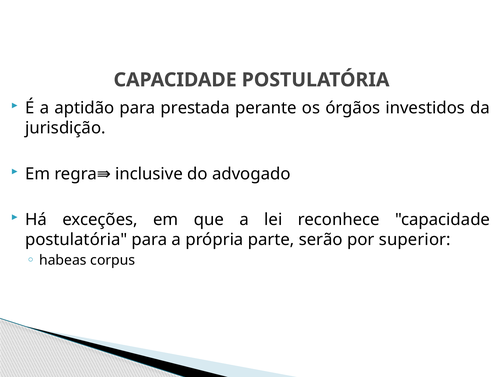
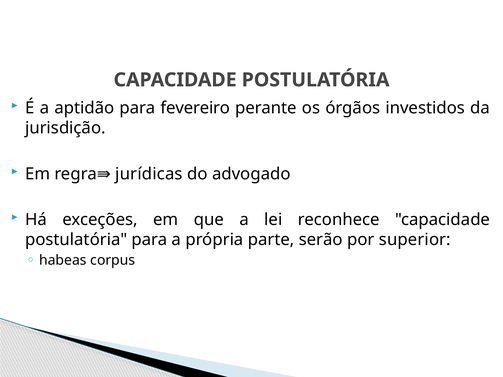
prestada: prestada -> fevereiro (195, 108)
inclusive: inclusive -> jurídicas (149, 174)
